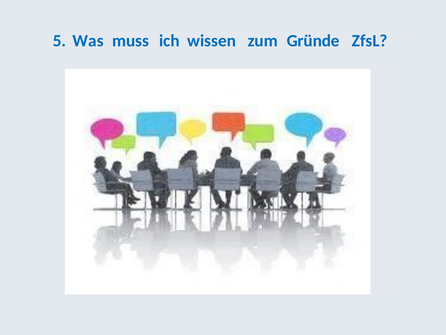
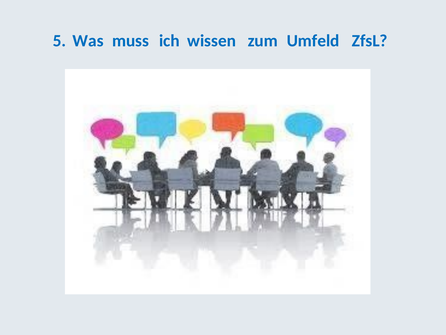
Gründe: Gründe -> Umfeld (313, 41)
